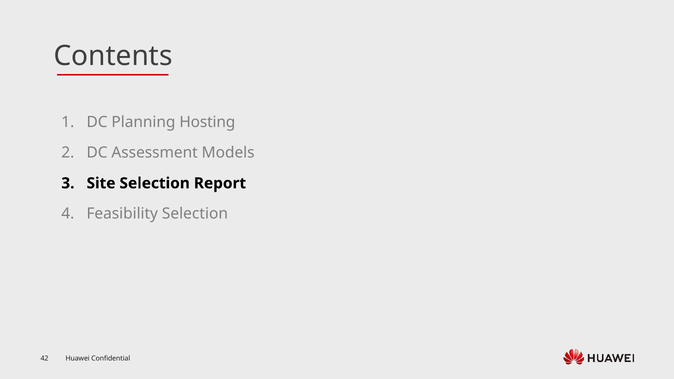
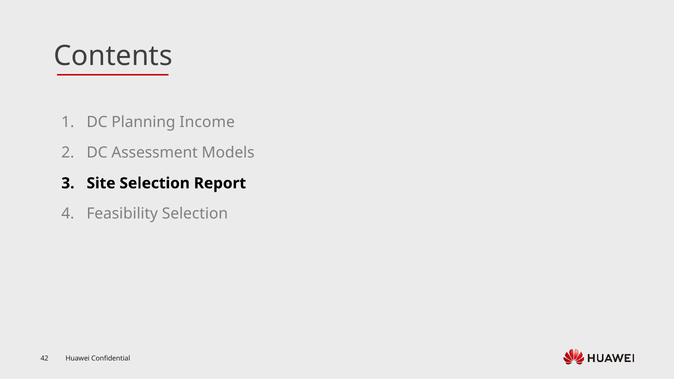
Hosting: Hosting -> Income (207, 122)
